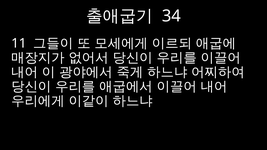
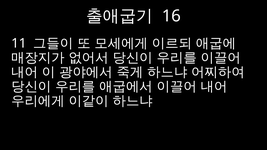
34: 34 -> 16 (171, 16)
